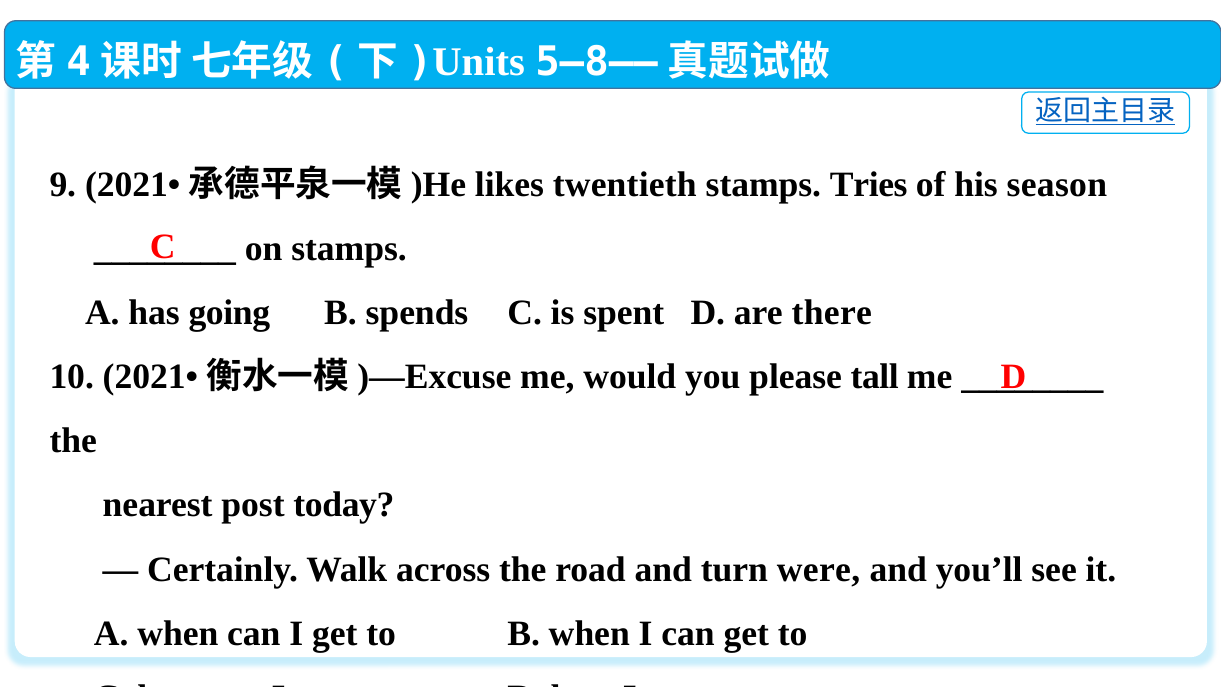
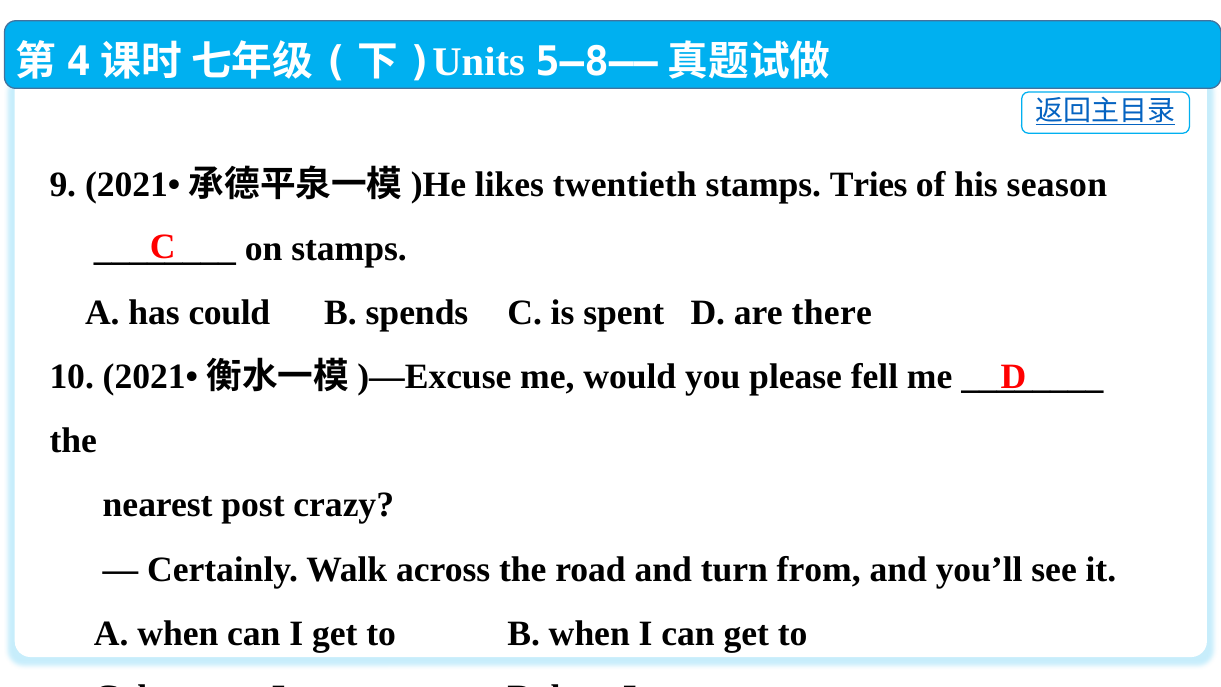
going: going -> could (229, 313)
tall: tall -> fell (875, 377)
today: today -> crazy (344, 505)
were: were -> from (819, 569)
